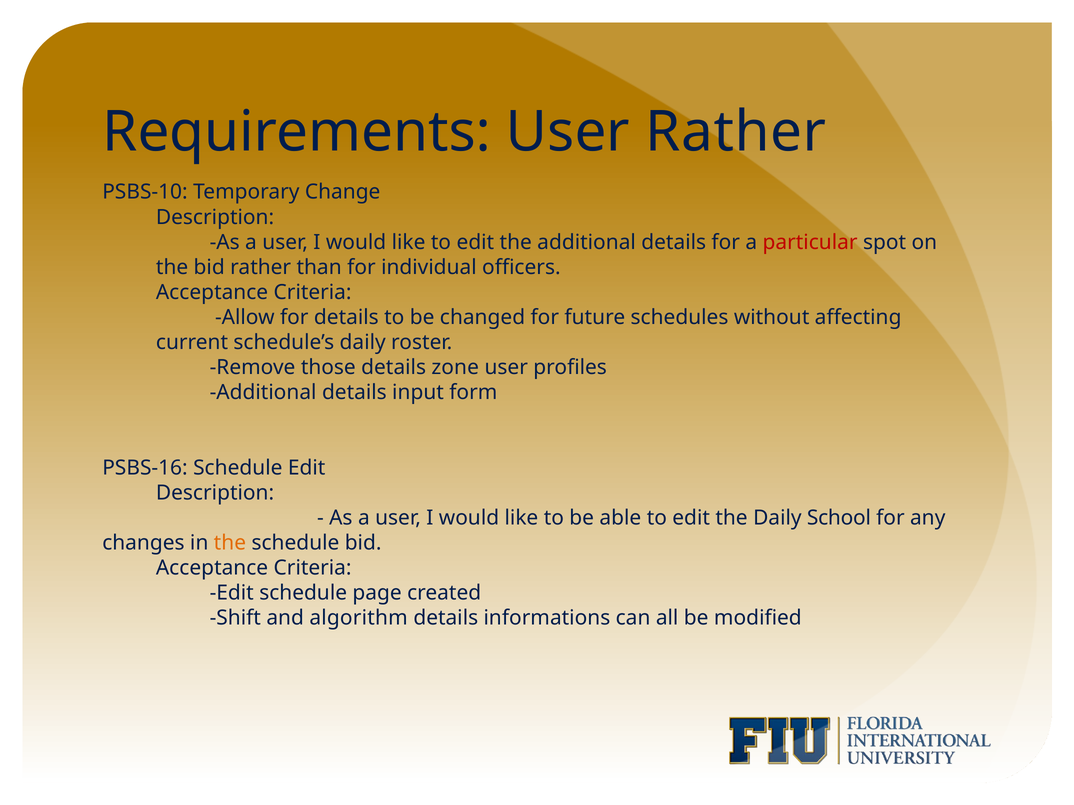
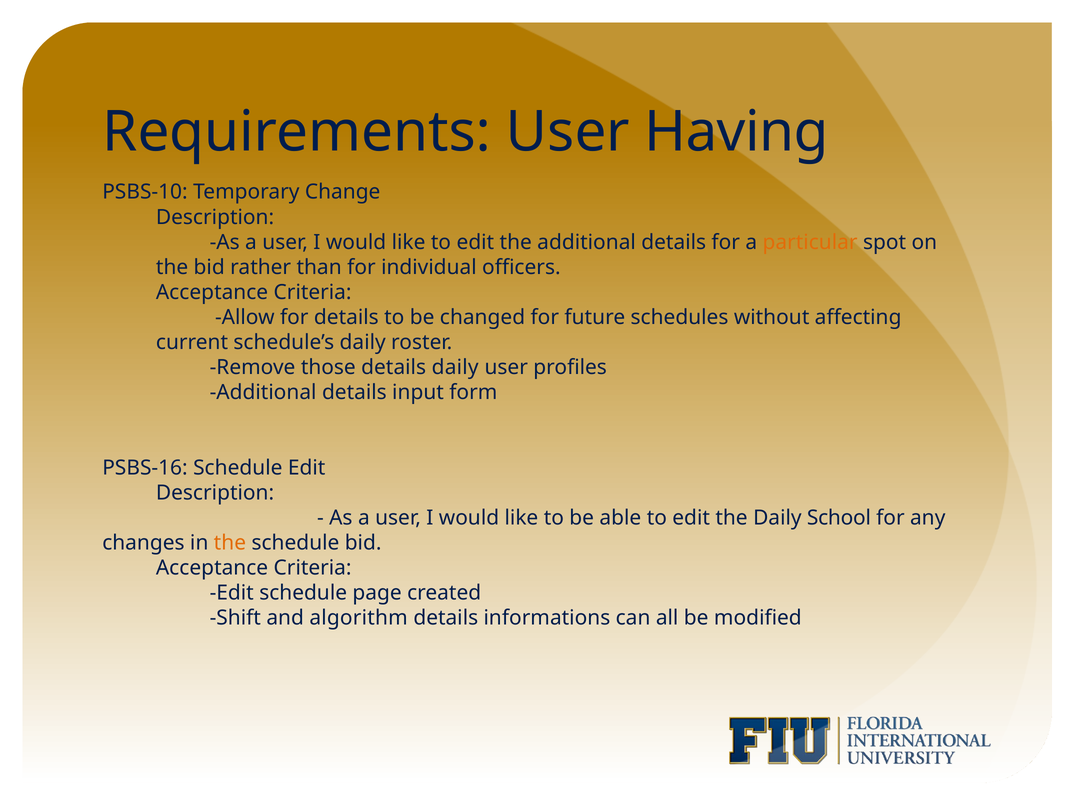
User Rather: Rather -> Having (736, 132)
particular colour: red -> orange (810, 242)
details zone: zone -> daily (455, 368)
